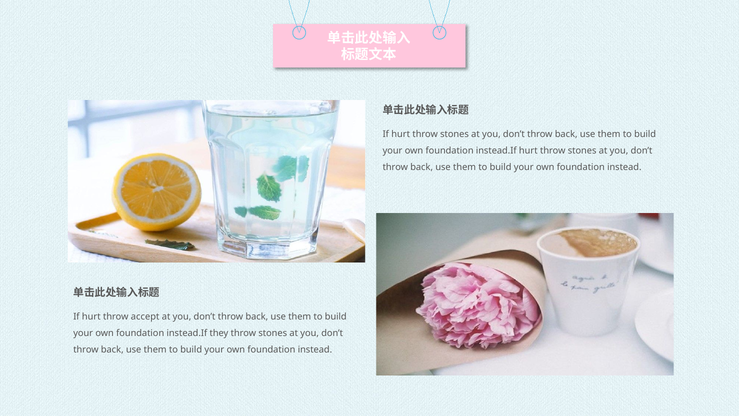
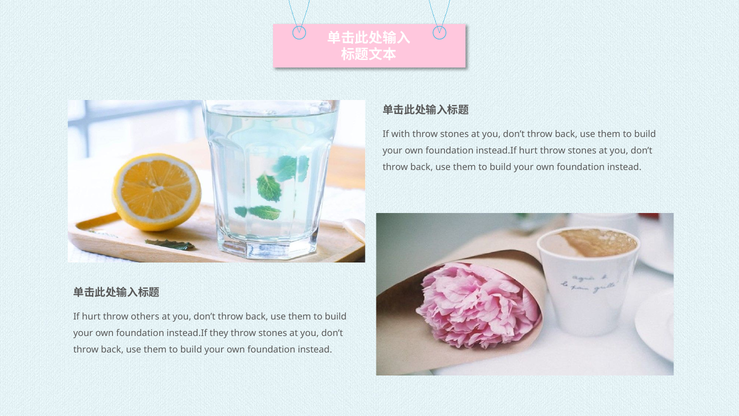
hurt: hurt -> with (401, 134)
accept: accept -> others (145, 316)
